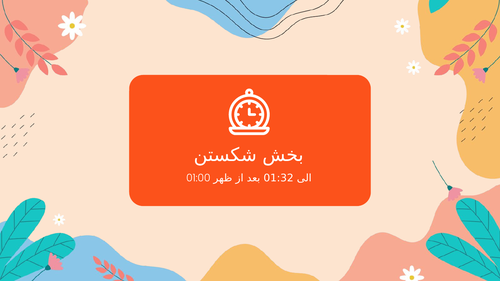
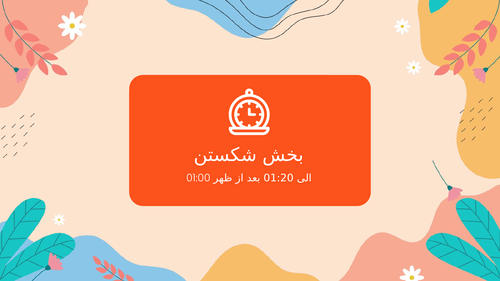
01:32: 01:32 -> 01:20 (279, 178)
